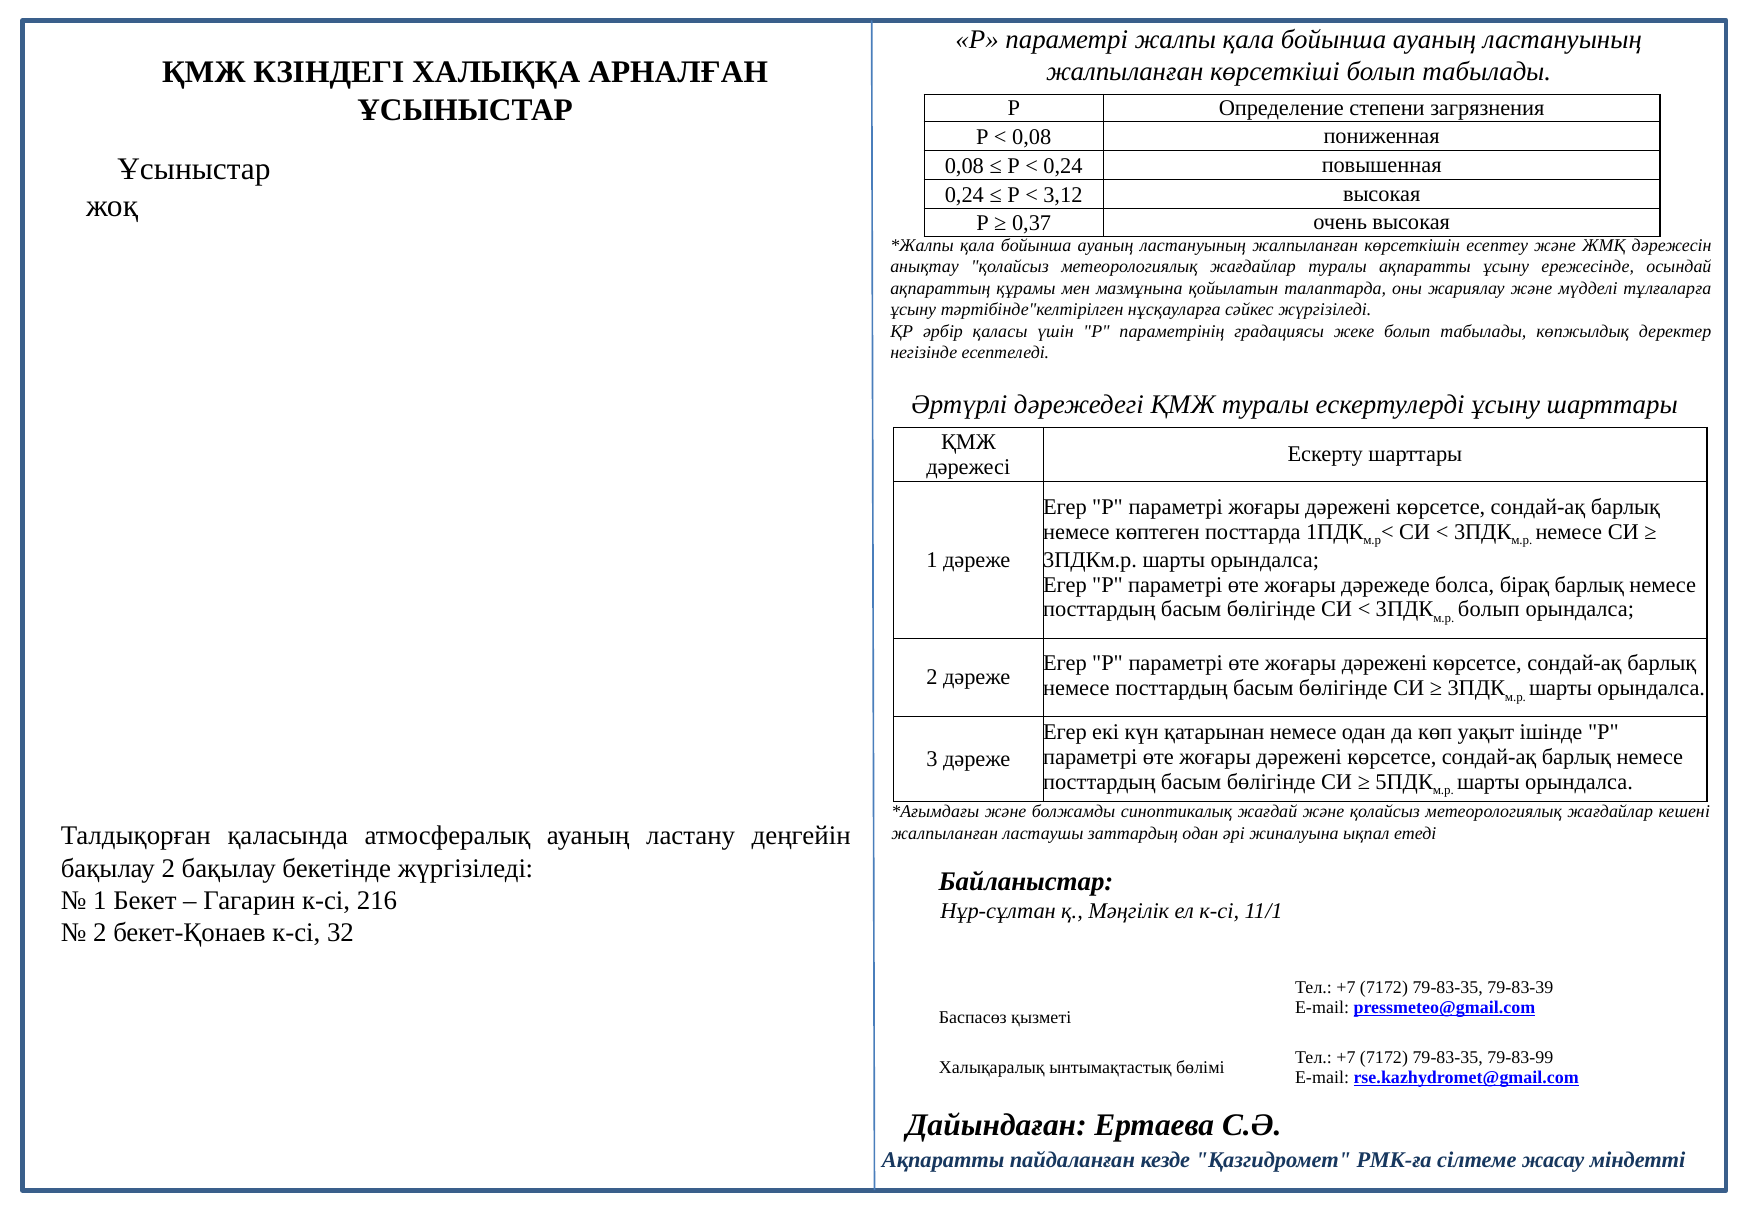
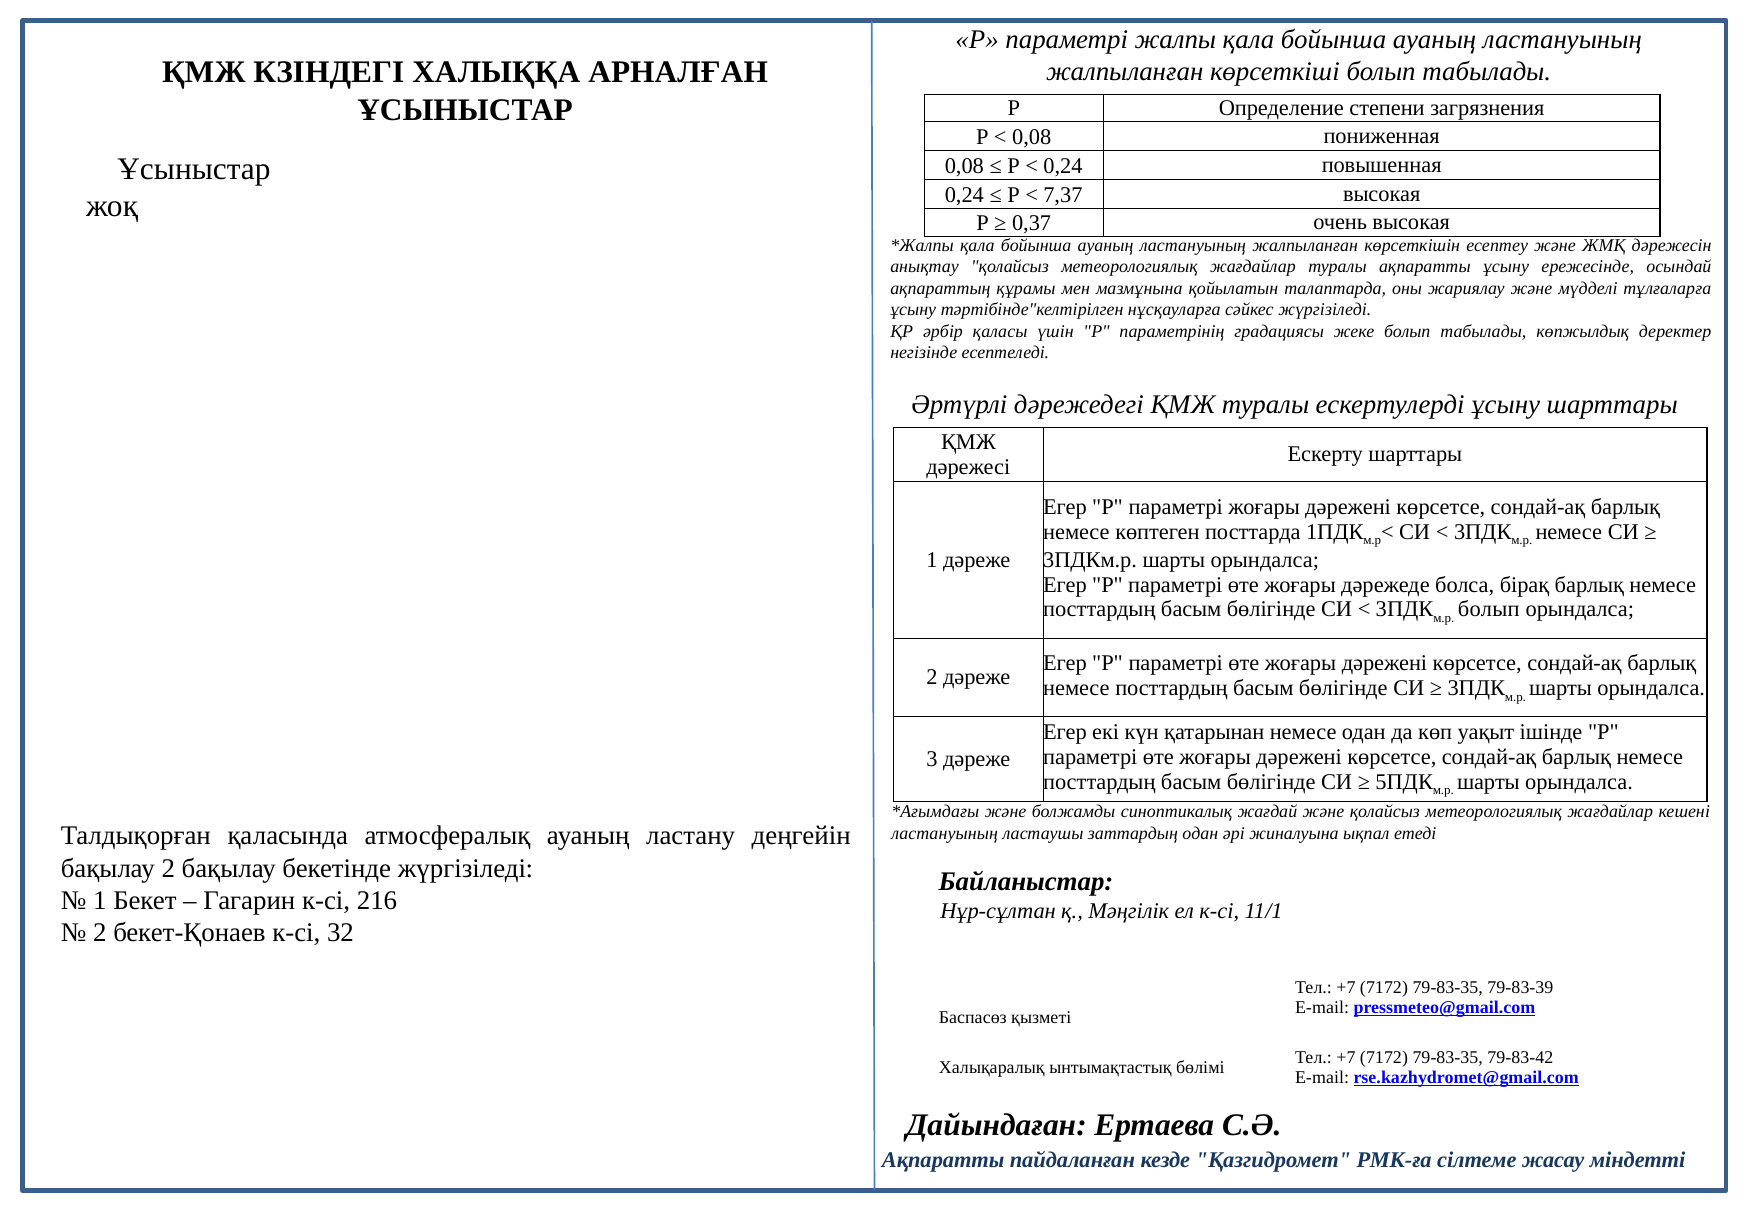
3,12: 3,12 -> 7,37 (1063, 195)
жалпыланған: жалпыланған -> ластануының (945, 833)
79-83-99: 79-83-99 -> 79-83-42 (1520, 1057)
